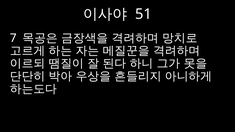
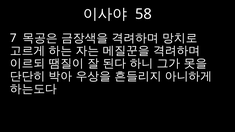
51: 51 -> 58 (143, 14)
